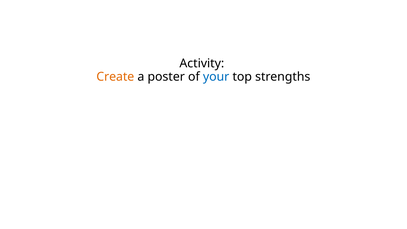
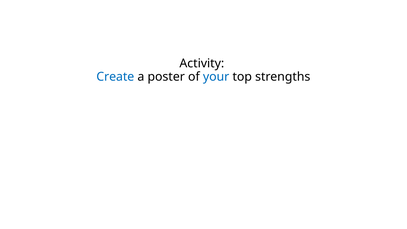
Create colour: orange -> blue (115, 77)
